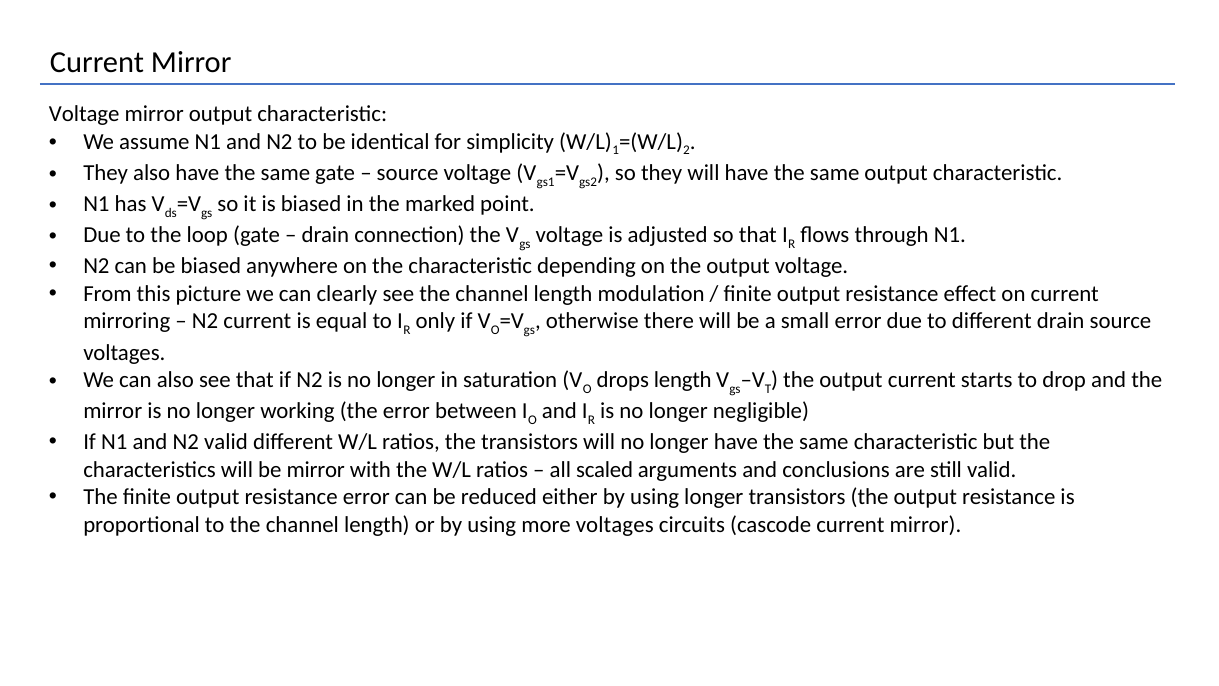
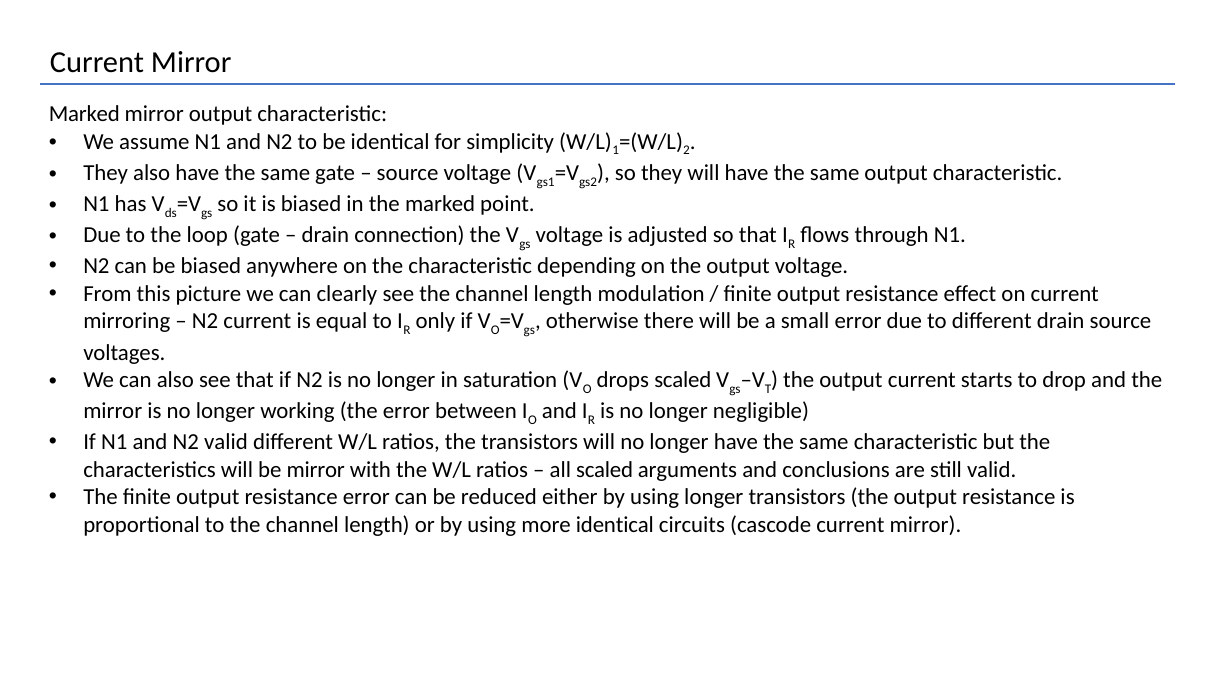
Voltage: Voltage -> Marked (84, 114)
drops length: length -> scaled (683, 380)
more voltages: voltages -> identical (615, 524)
